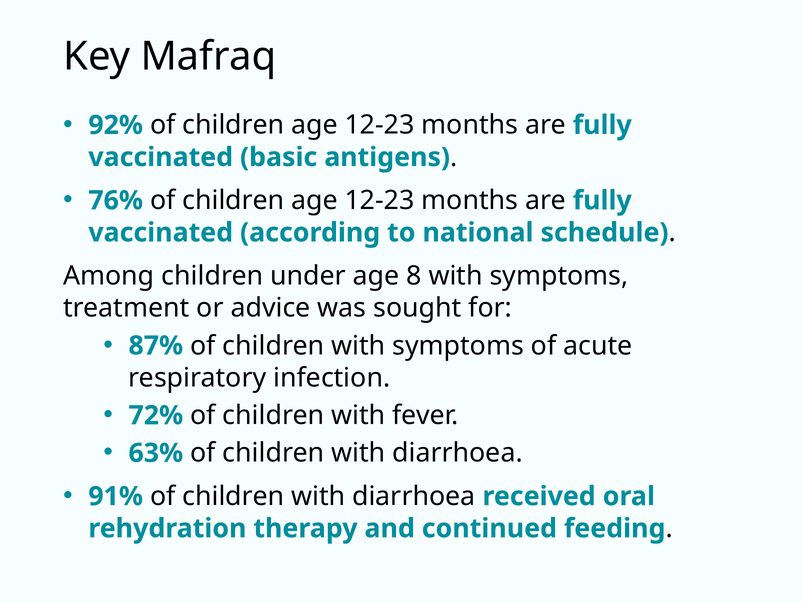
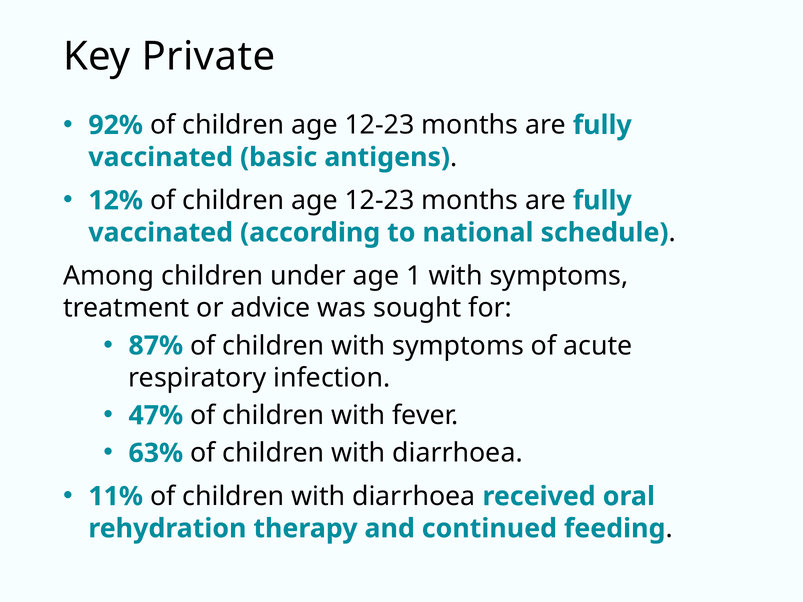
Mafraq: Mafraq -> Private (208, 57)
76%: 76% -> 12% (116, 201)
8: 8 -> 1 (414, 276)
72%: 72% -> 47% (156, 416)
91%: 91% -> 11% (116, 497)
